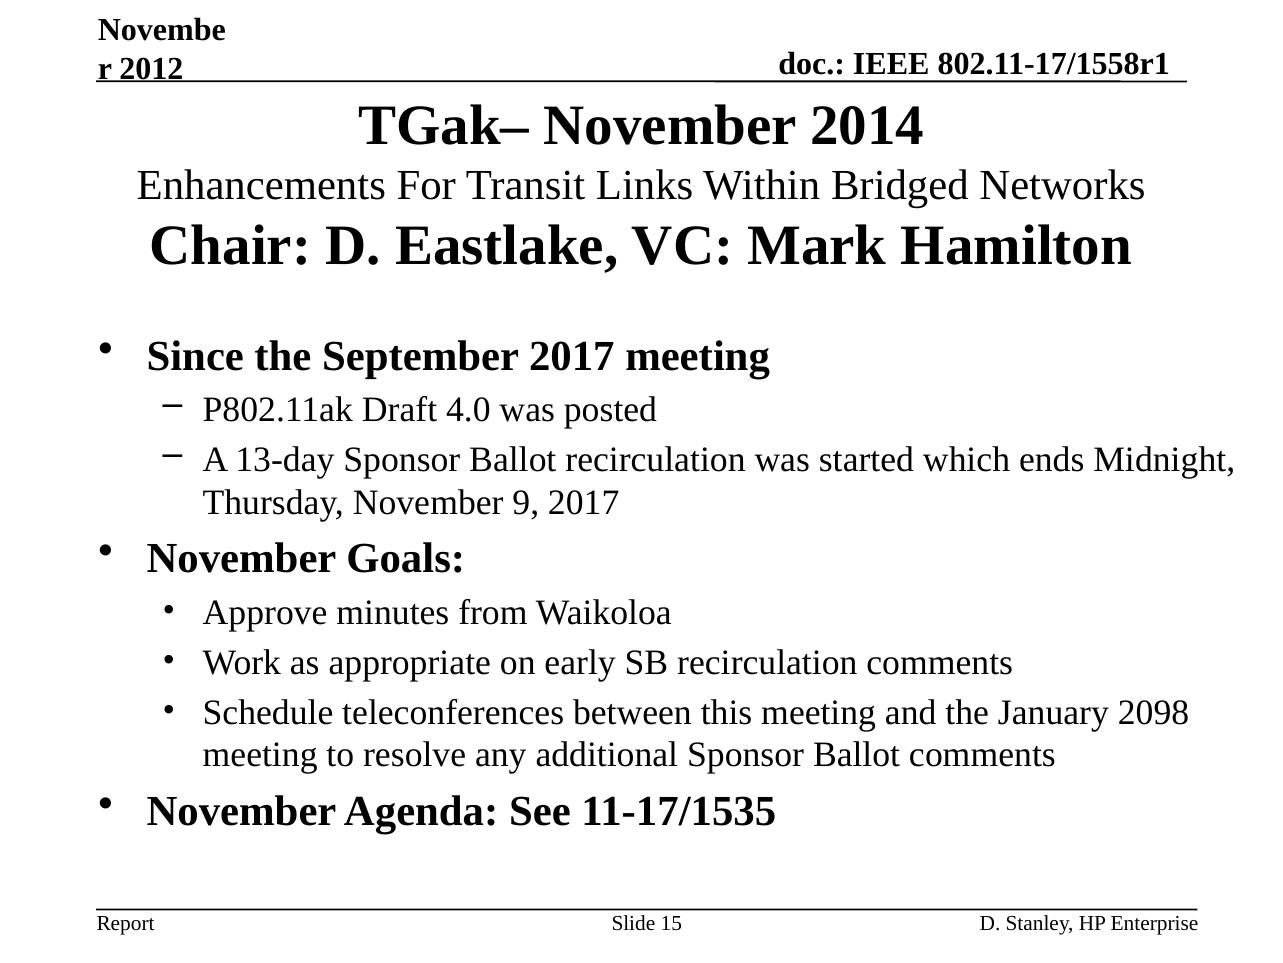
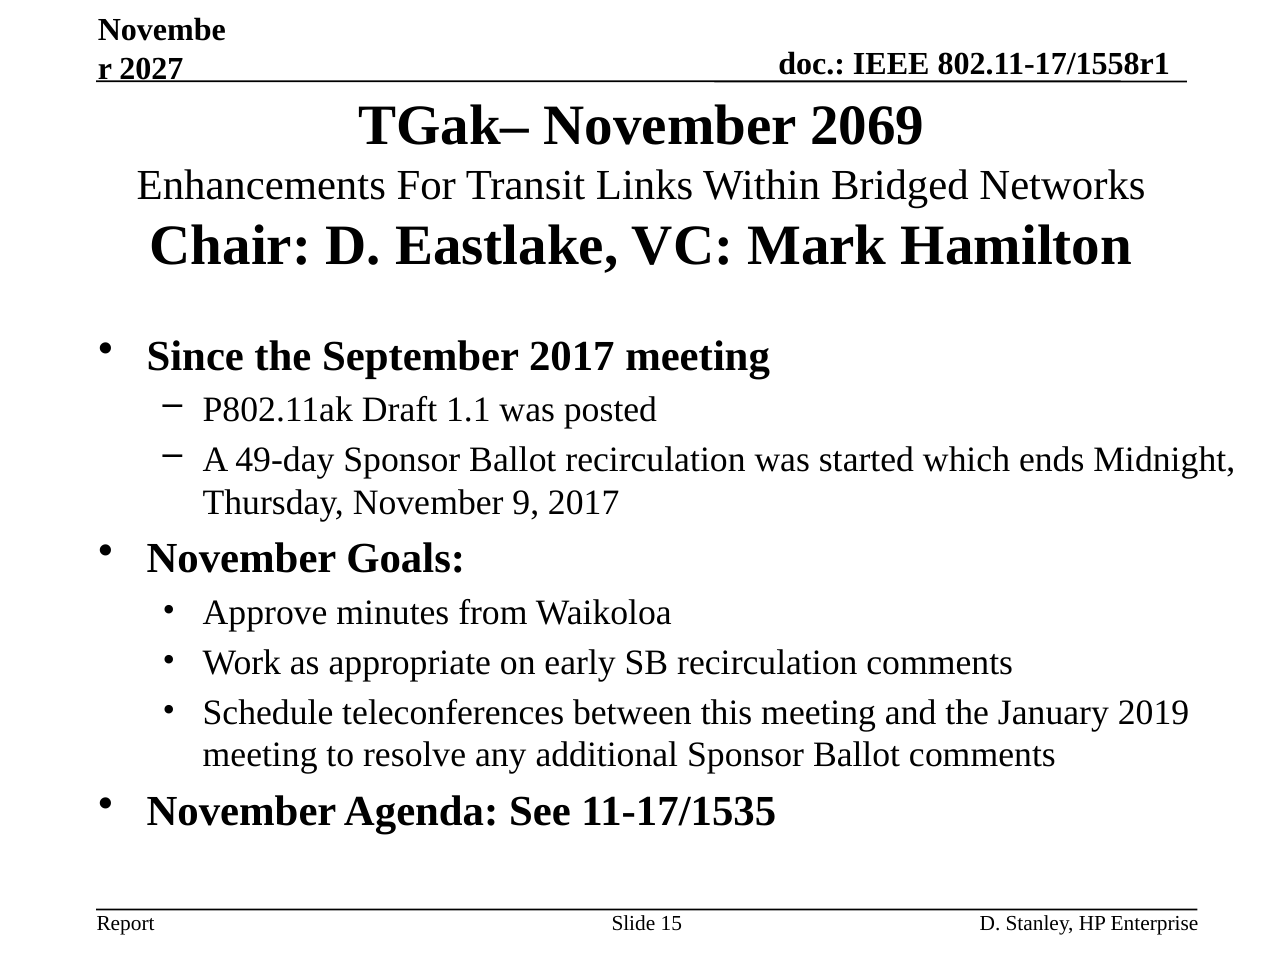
2012: 2012 -> 2027 (151, 68)
2014: 2014 -> 2069 (867, 126)
4.0: 4.0 -> 1.1 (468, 410)
13-day: 13-day -> 49-day (285, 459)
2098: 2098 -> 2019 (1153, 712)
